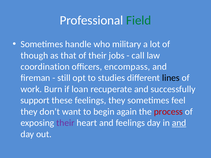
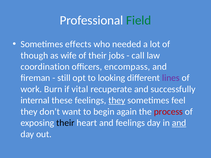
handle: handle -> effects (78, 44)
military: military -> needed (127, 44)
that: that -> wife (69, 56)
studies: studies -> looking (111, 78)
lines colour: black -> purple (171, 78)
loan: loan -> vital (80, 89)
support: support -> internal (35, 101)
they underline: none -> present (117, 101)
their colour: purple -> black (65, 123)
